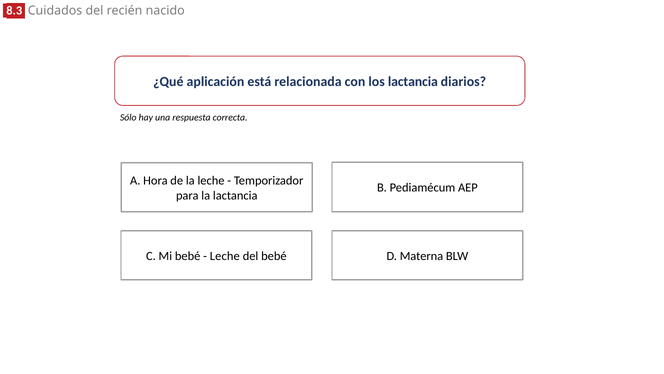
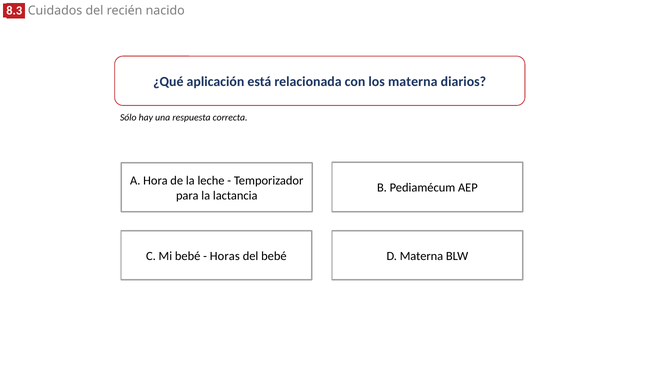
los lactancia: lactancia -> materna (413, 82)
Leche: Leche -> Horas (225, 256)
